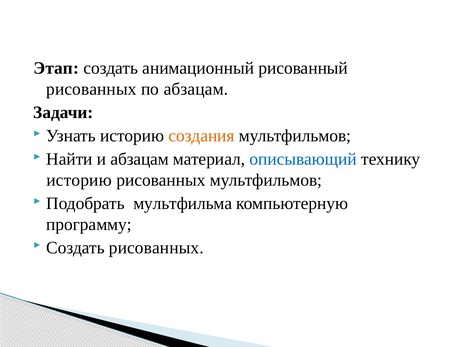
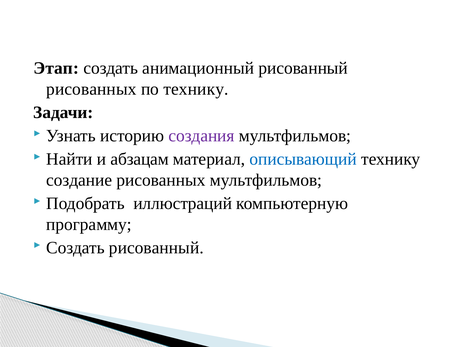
по абзацам: абзацам -> технику (196, 89)
создания colour: orange -> purple (202, 136)
историю: историю -> создание (79, 180)
мультфильма: мультфильма -> иллюстраций (183, 204)
Создать рисованных: рисованных -> рисованный (156, 248)
